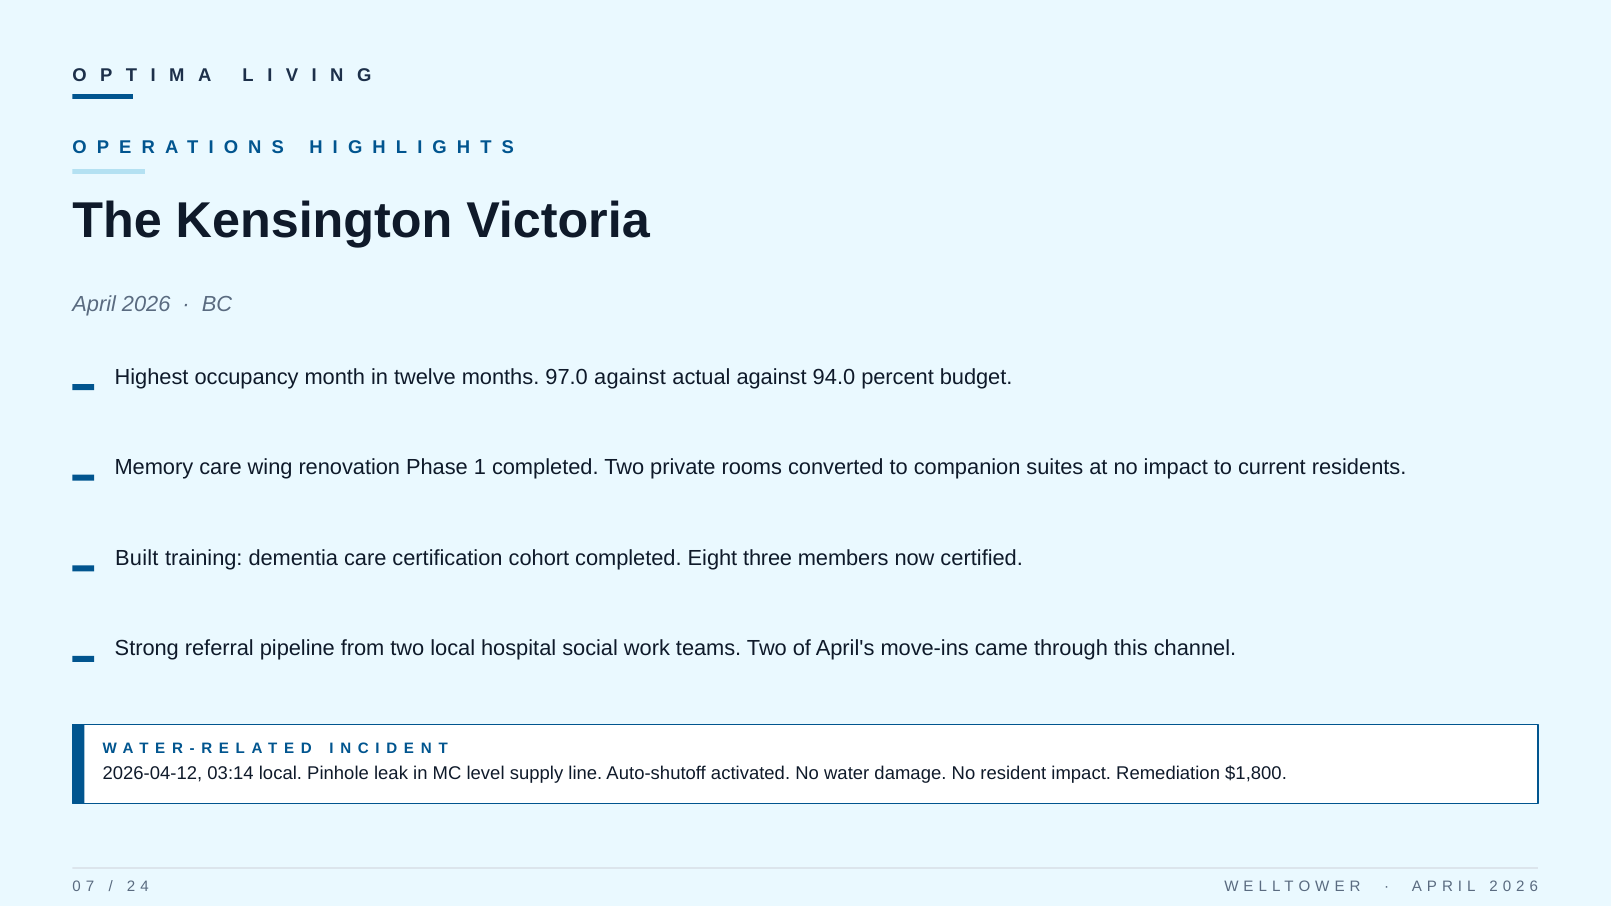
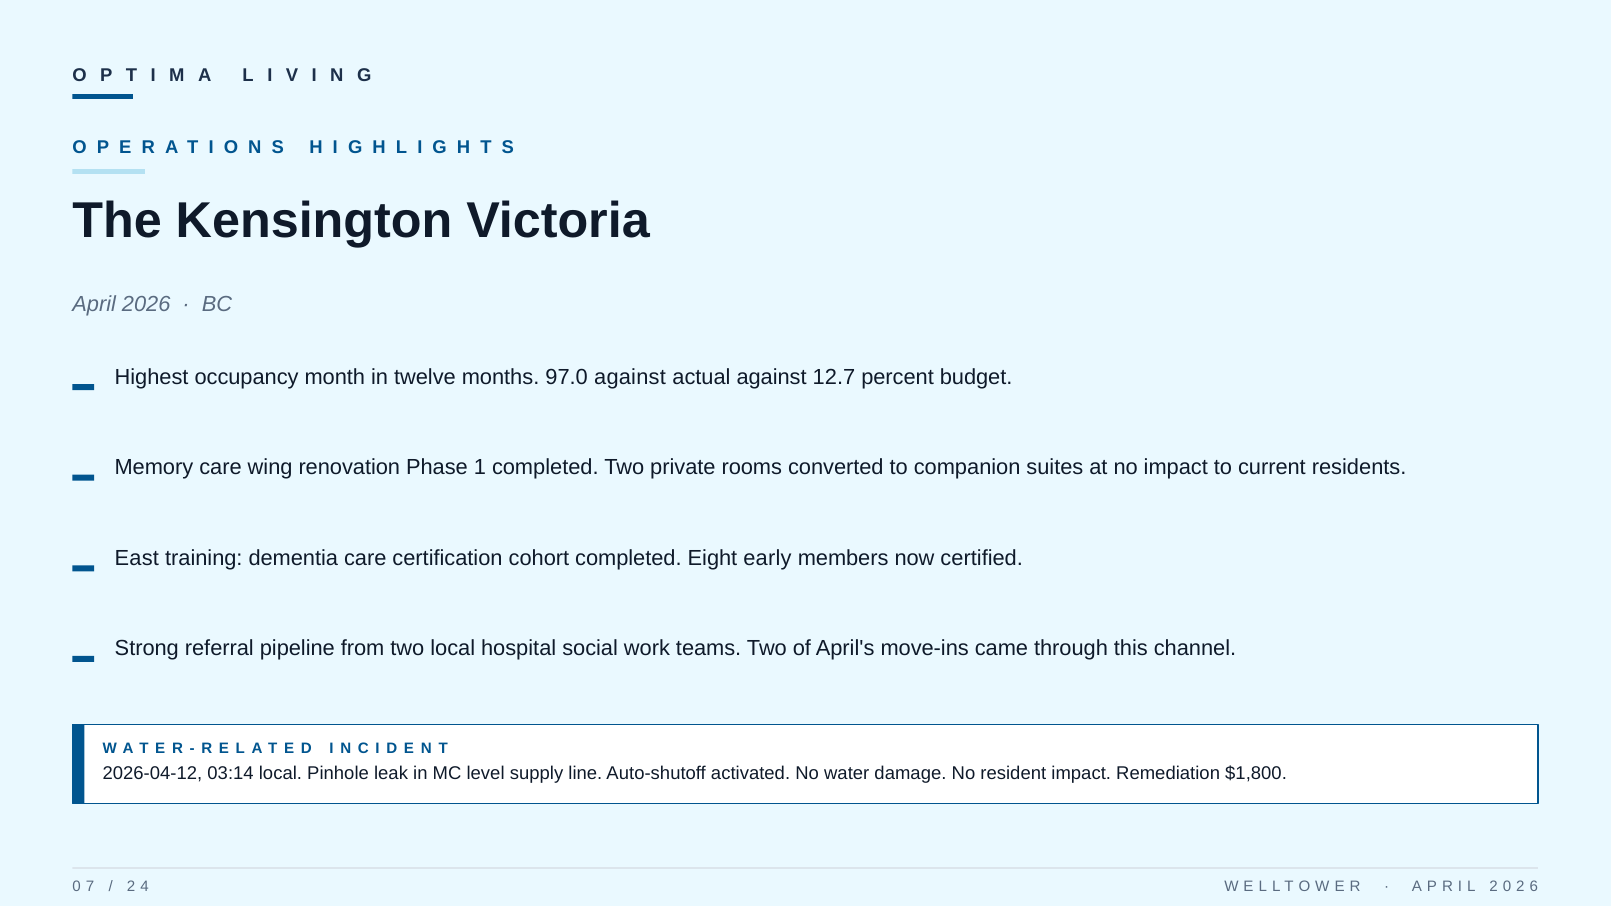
94.0: 94.0 -> 12.7 (834, 377)
Built: Built -> East (137, 558)
three: three -> early (767, 558)
